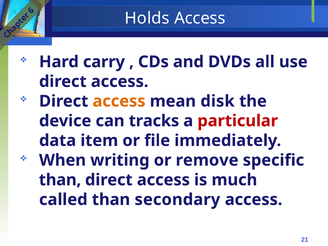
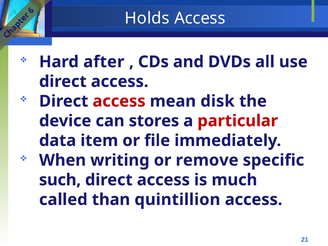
carry: carry -> after (104, 62)
access colour: orange -> red (119, 101)
tracks: tracks -> stores (154, 121)
than: than -> such (60, 180)
secondary: secondary -> quintillion (177, 200)
